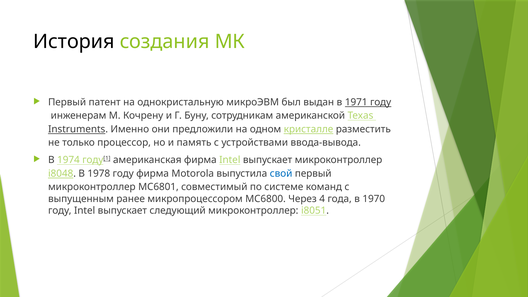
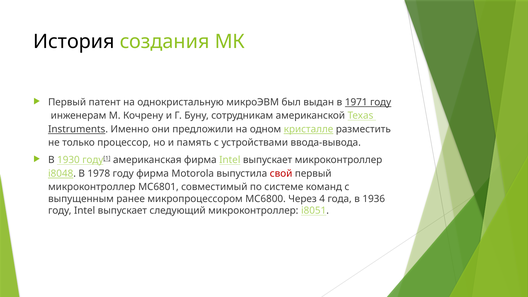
1974: 1974 -> 1930 (68, 160)
свой colour: blue -> red (281, 173)
1970: 1970 -> 1936 (374, 199)
